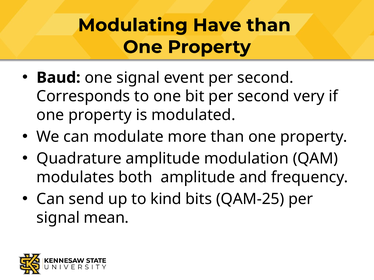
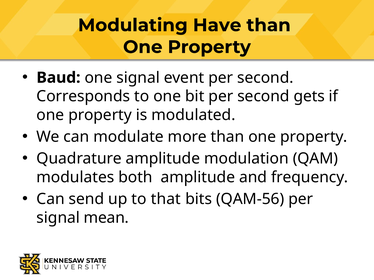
very: very -> gets (309, 96)
kind: kind -> that (166, 199)
QAM-25: QAM-25 -> QAM-56 (250, 199)
